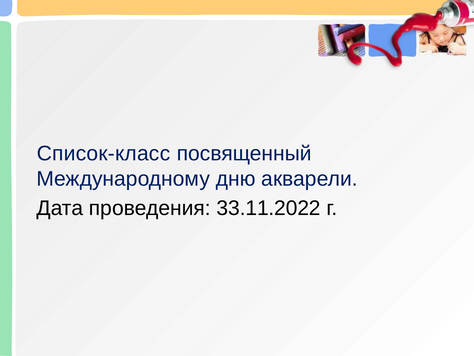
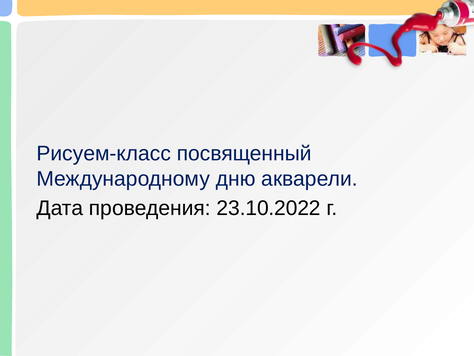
Список-класс: Список-класс -> Рисуем-класс (104, 153)
33.11.2022: 33.11.2022 -> 23.10.2022 (269, 208)
